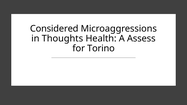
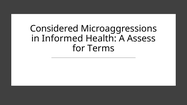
Thoughts: Thoughts -> Informed (62, 39)
Torino: Torino -> Terms (101, 48)
